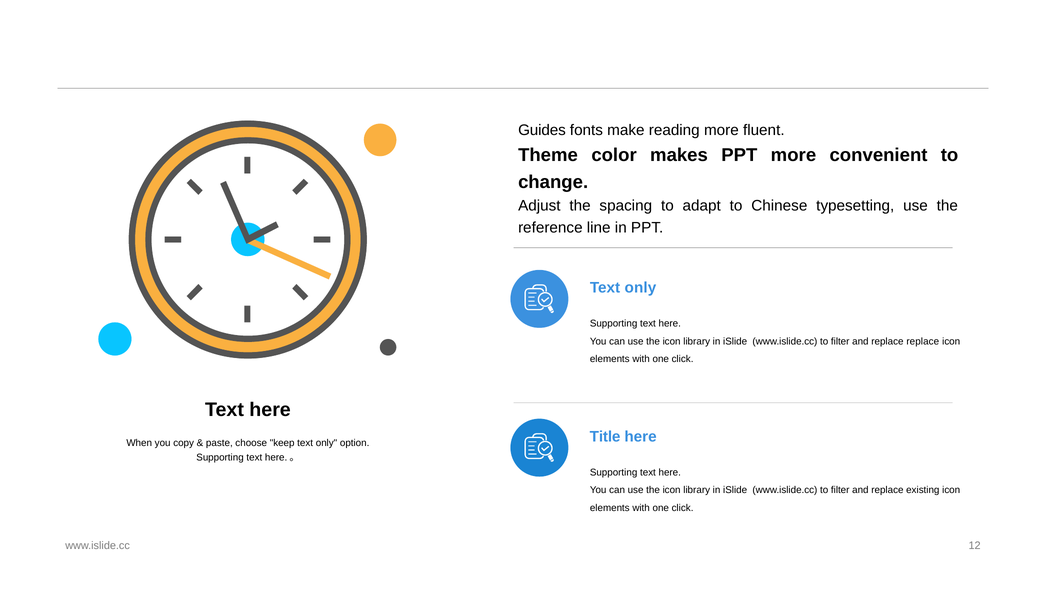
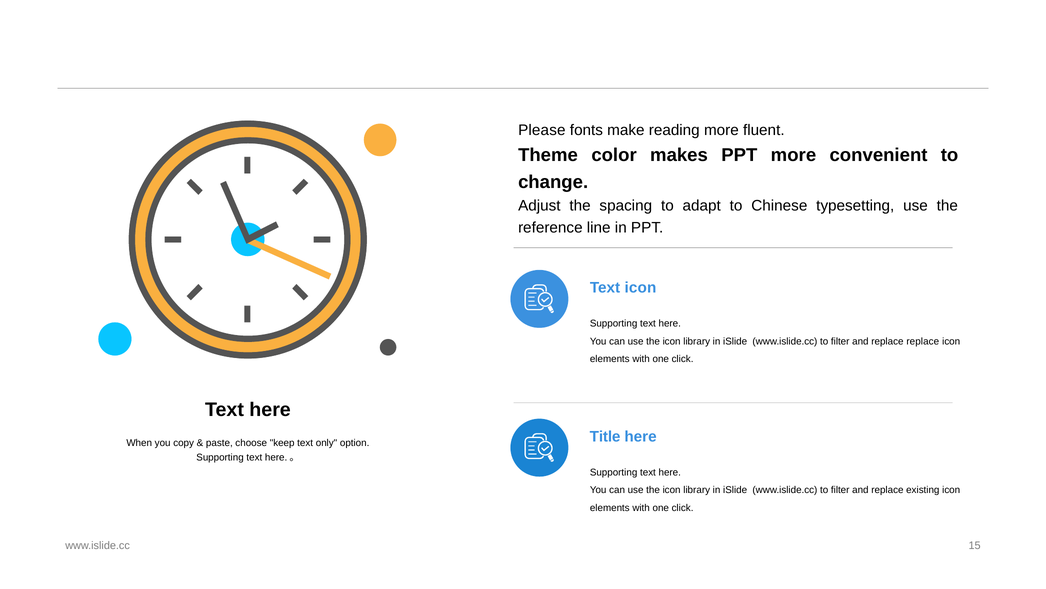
Guides: Guides -> Please (542, 130)
only: only -> icon (640, 288)
12: 12 -> 15 (975, 545)
